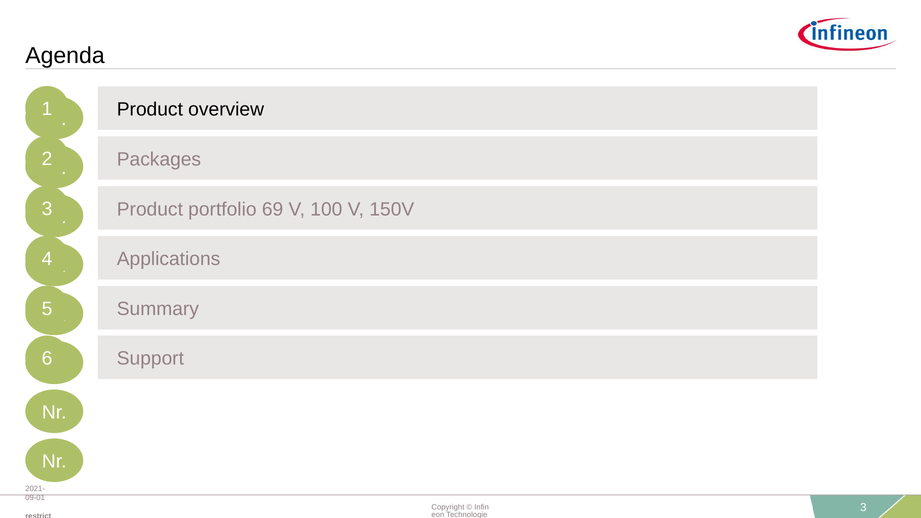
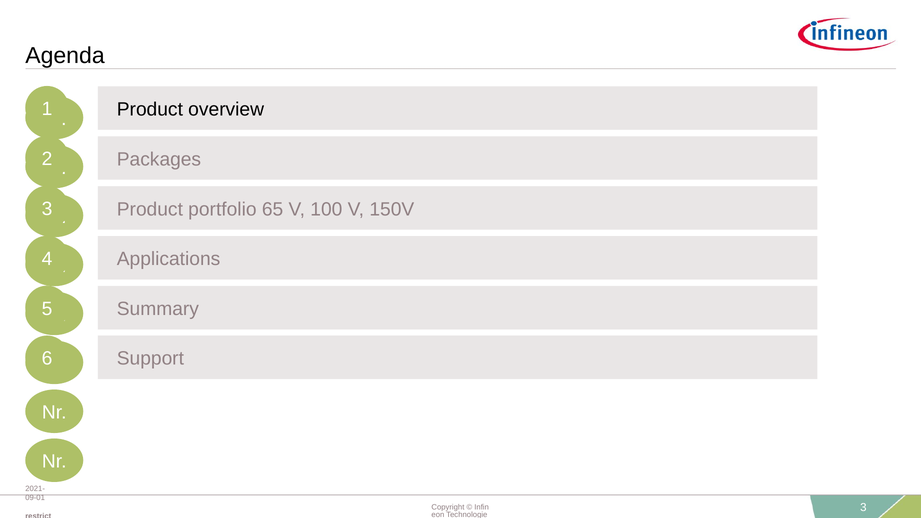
69: 69 -> 65 (273, 209)
